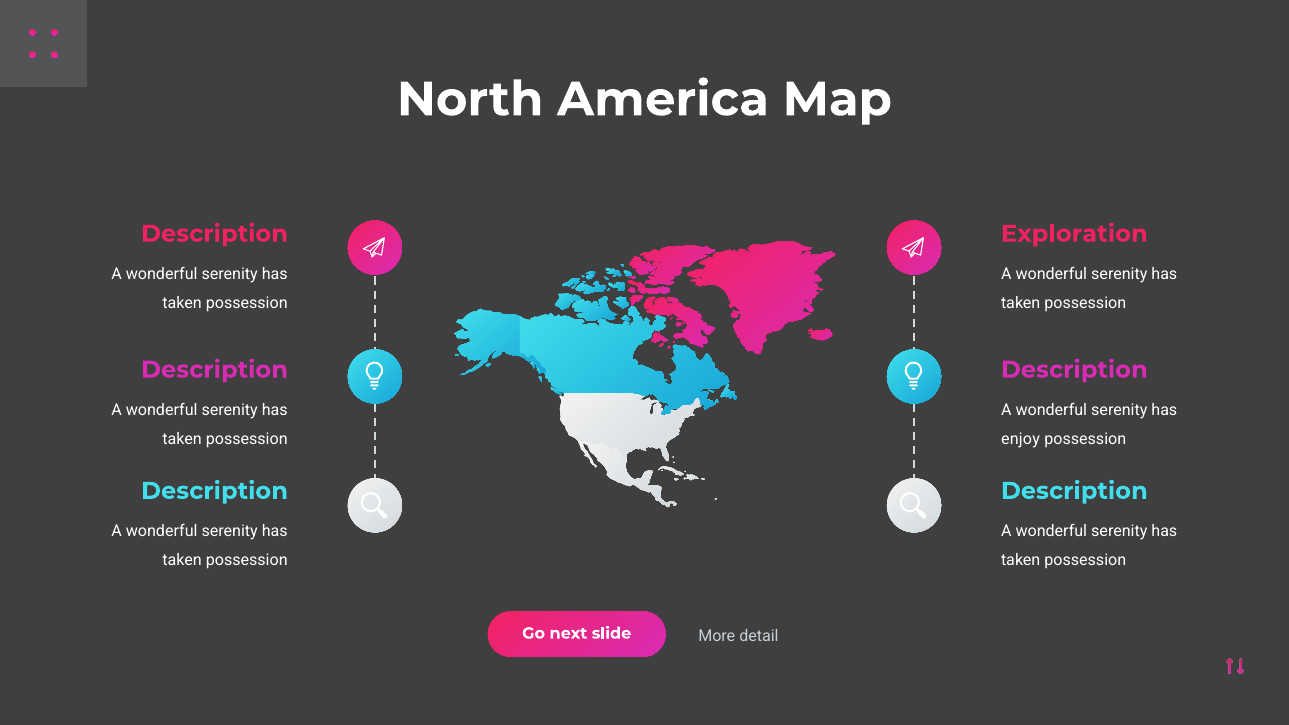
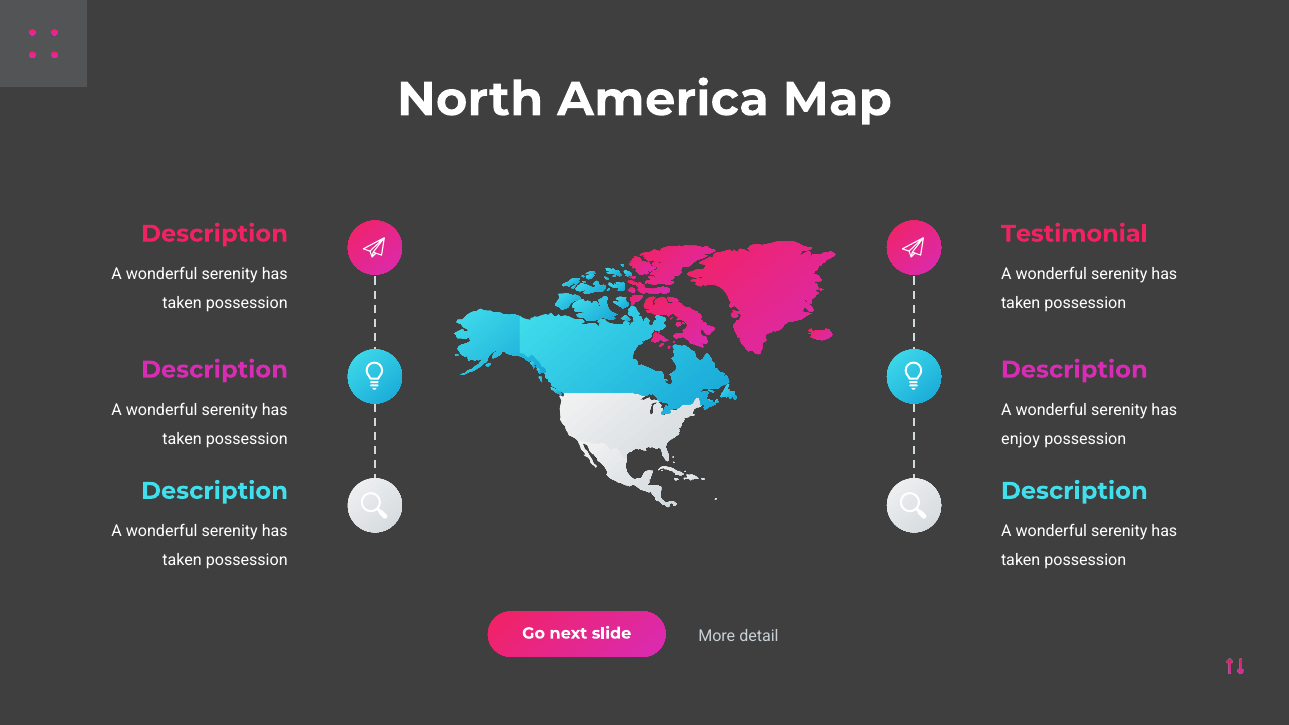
Exploration: Exploration -> Testimonial (1074, 234)
